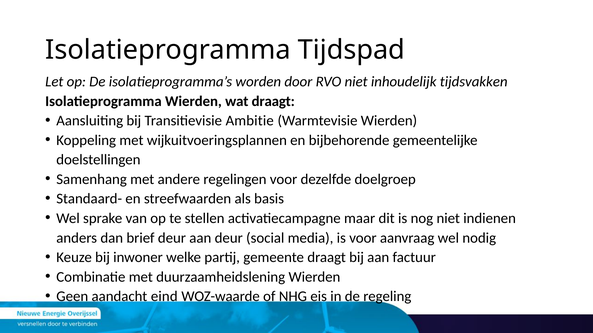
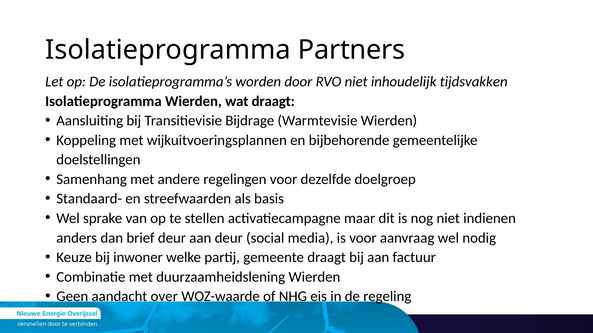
Tijdspad: Tijdspad -> Partners (352, 50)
Ambitie: Ambitie -> Bijdrage (250, 121)
eind: eind -> over (164, 297)
